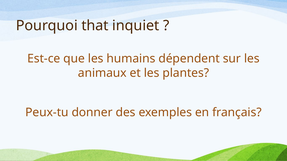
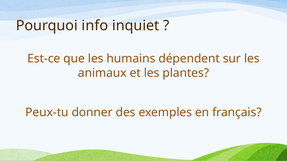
that: that -> info (95, 26)
